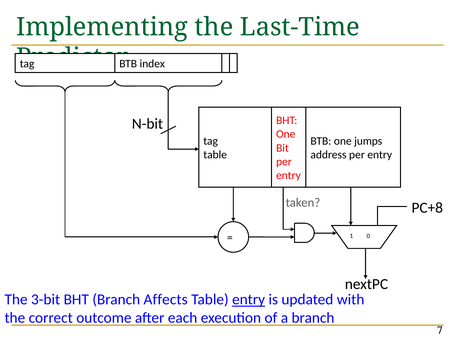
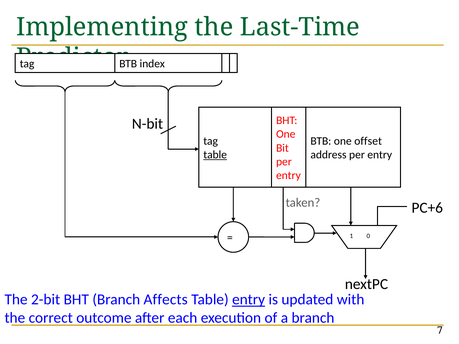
jumps: jumps -> offset (368, 141)
table underline: none -> present (215, 155)
PC+8: PC+8 -> PC+6 (427, 208)
3-bit: 3-bit -> 2-bit (46, 300)
